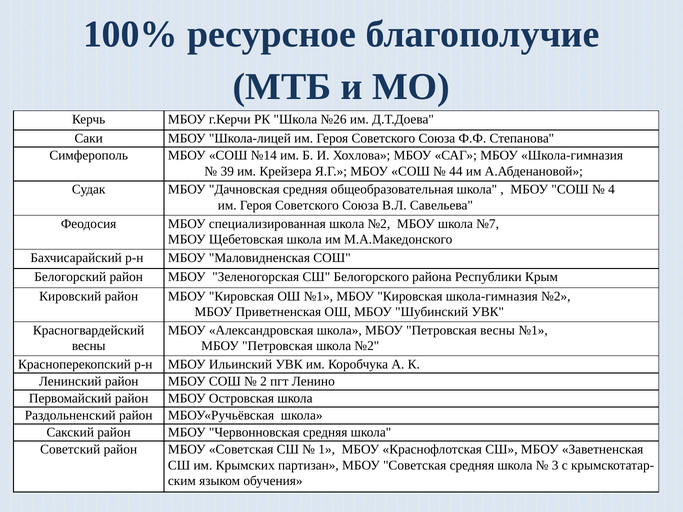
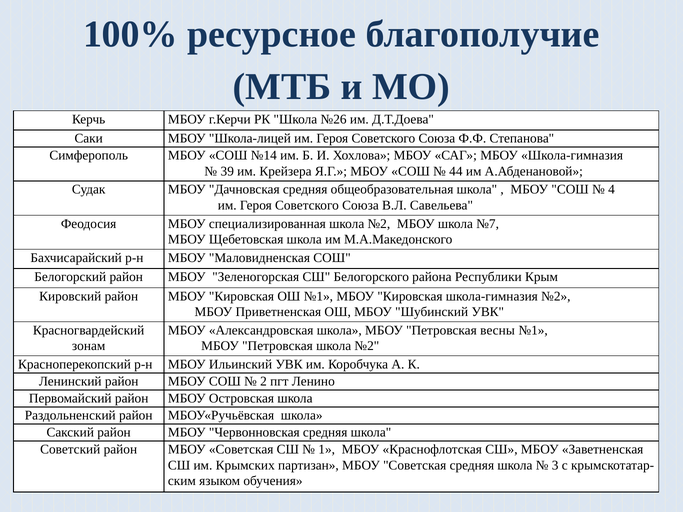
весны: весны -> зонам (89, 346)
